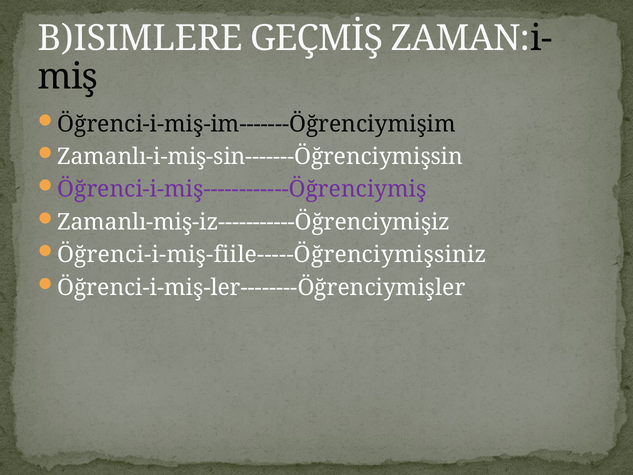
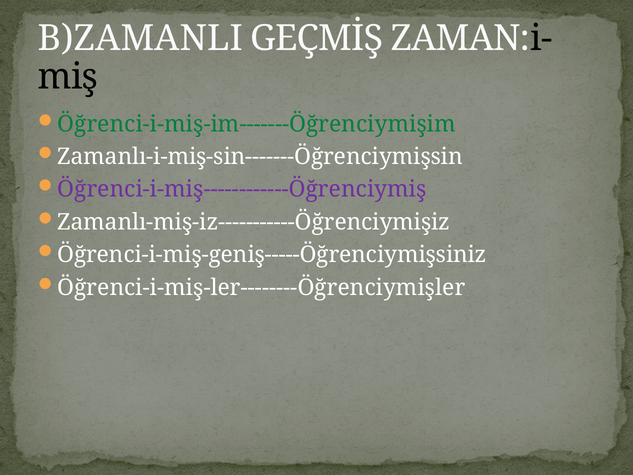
B)ISIMLERE: B)ISIMLERE -> B)ZAMANLI (140, 38)
Öğrenci-i-miş-im-------Öğrenciymişim colour: black -> green (257, 124)
Öğrenci-i-miş-fiile-----Öğrenciymişsiniz: Öğrenci-i-miş-fiile-----Öğrenciymişsiniz -> Öğrenci-i-miş-geniş-----Öğrenciymişsiniz (272, 255)
